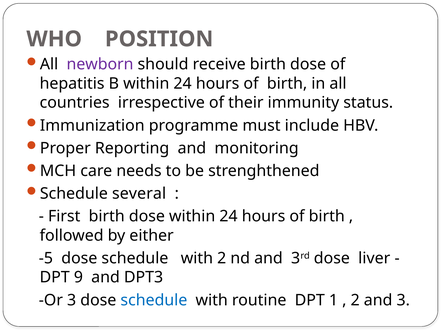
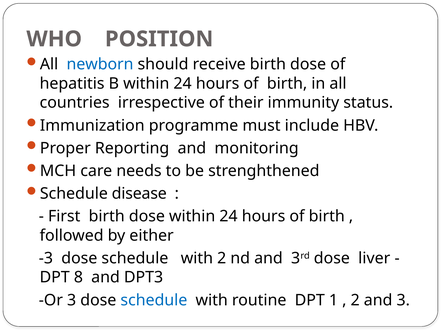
newborn colour: purple -> blue (100, 64)
several: several -> disease (139, 193)
-5: -5 -> -3 (46, 258)
9: 9 -> 8 (78, 277)
